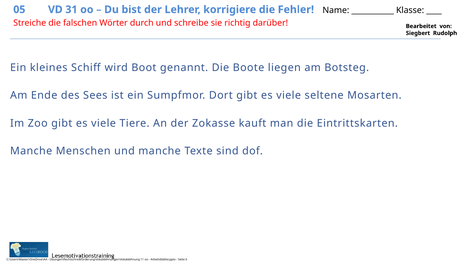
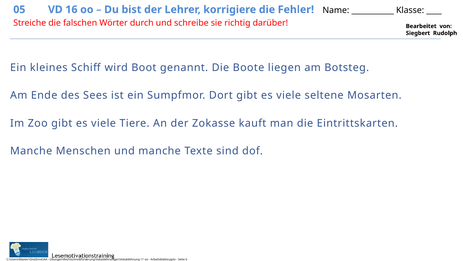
31: 31 -> 16 (71, 10)
